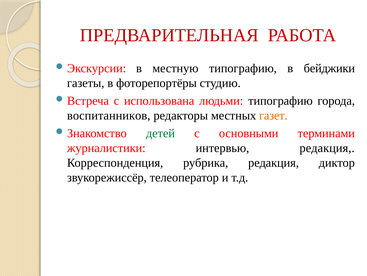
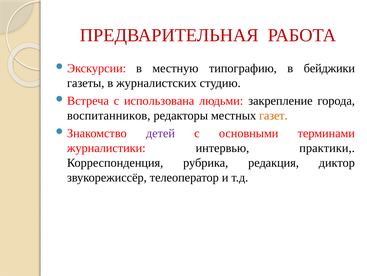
фоторепортёры: фоторепортёры -> журналистских (156, 83)
людьми типографию: типографию -> закрепление (280, 101)
детей colour: green -> purple (160, 133)
интервью редакция: редакция -> практики (327, 148)
